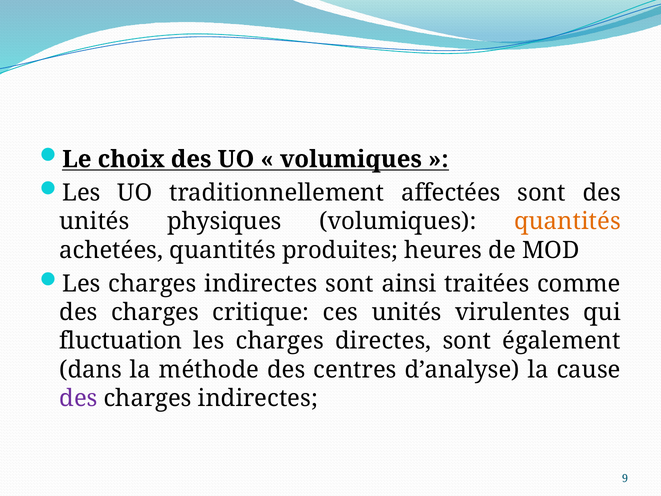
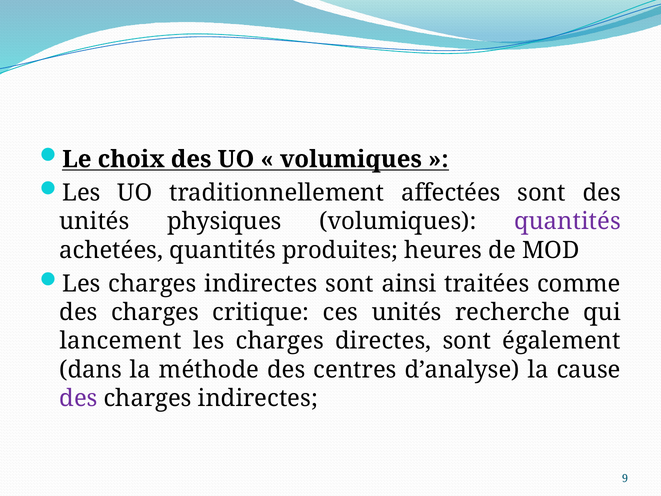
quantités colour: orange -> purple (567, 221)
virulentes: virulentes -> recherche (513, 312)
fluctuation: fluctuation -> lancement (121, 341)
